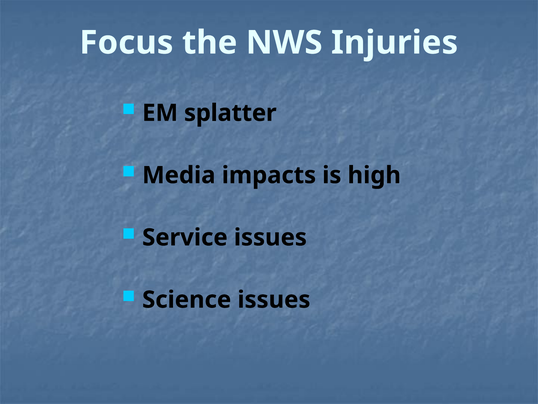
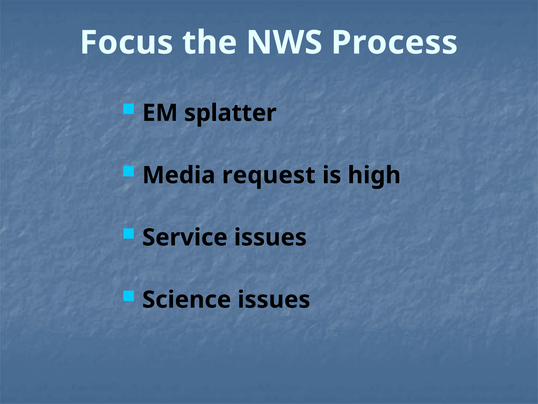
Injuries: Injuries -> Process (394, 43)
impacts: impacts -> request (269, 175)
